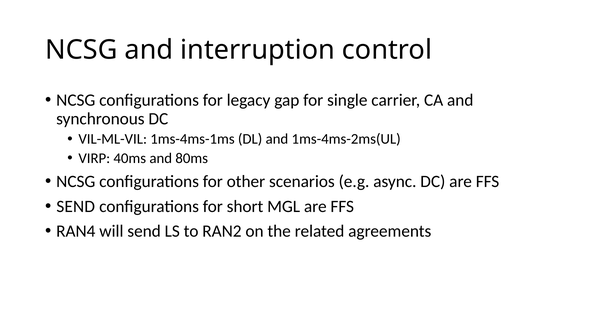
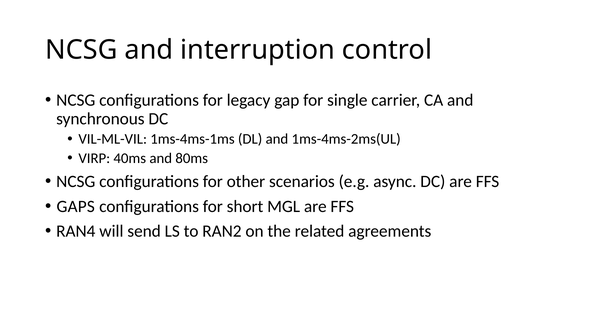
SEND: SEND -> GAPS (76, 206)
